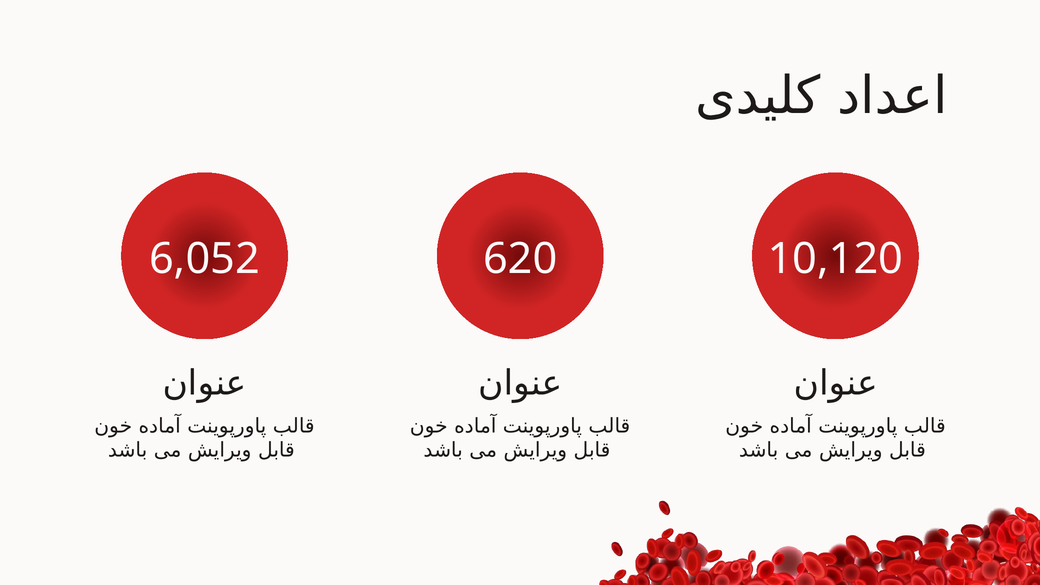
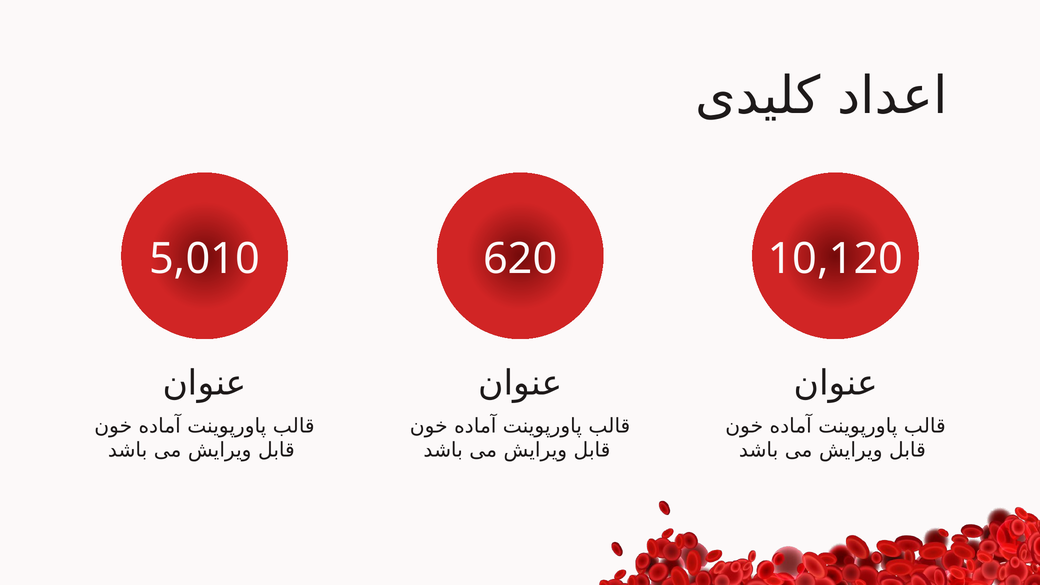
6,052: 6,052 -> 5,010 (205, 259)
